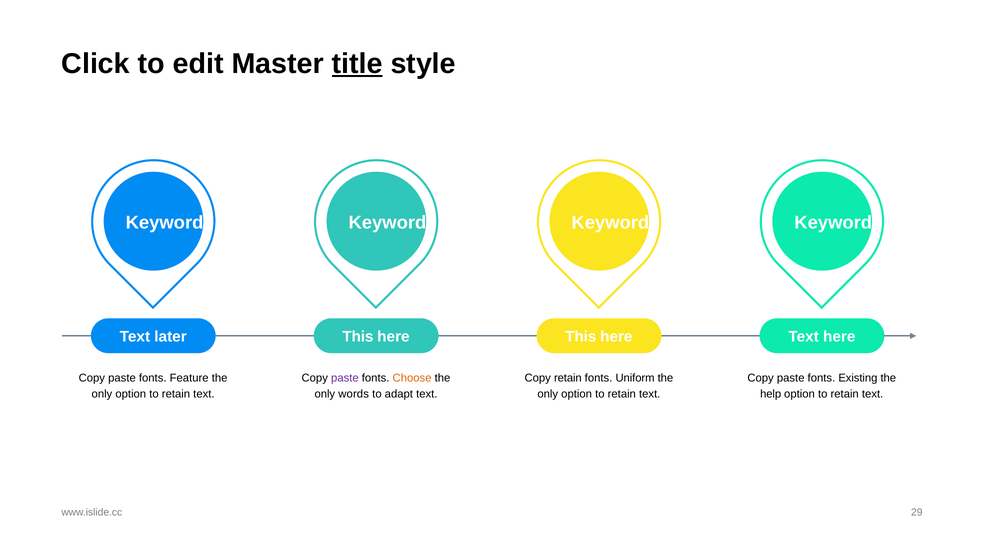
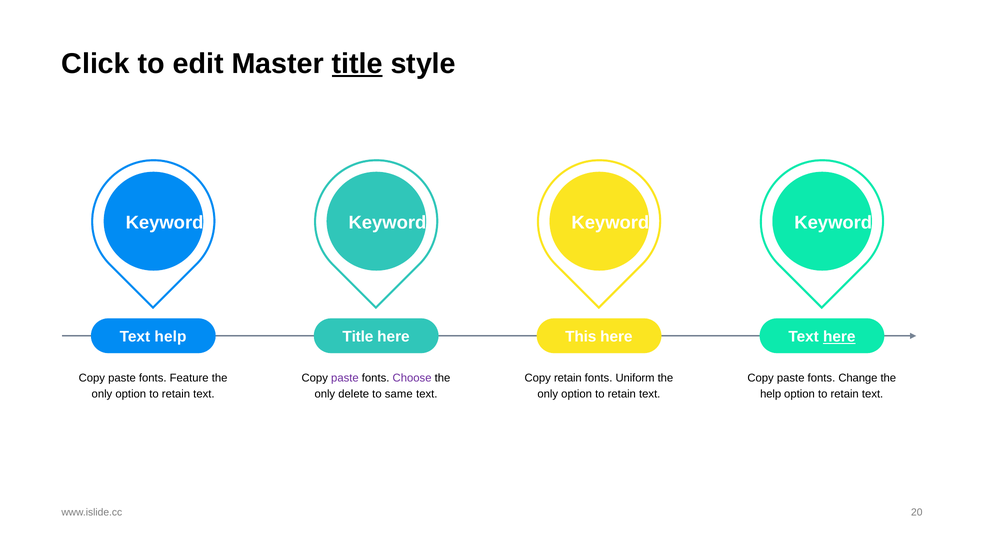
Text later: later -> help (170, 337)
This: This -> Title (358, 337)
here underline: none -> present (839, 337)
Choose colour: orange -> purple (412, 378)
Existing: Existing -> Change (858, 378)
words: words -> delete (354, 394)
adapt: adapt -> same (399, 394)
29: 29 -> 20 (917, 513)
